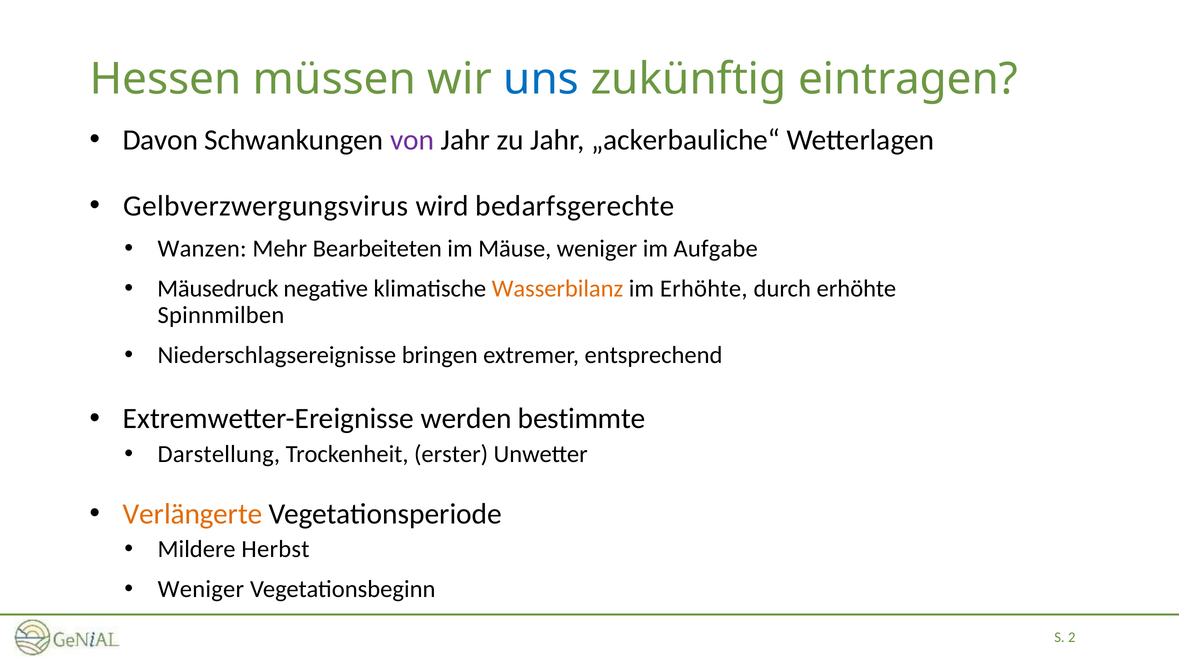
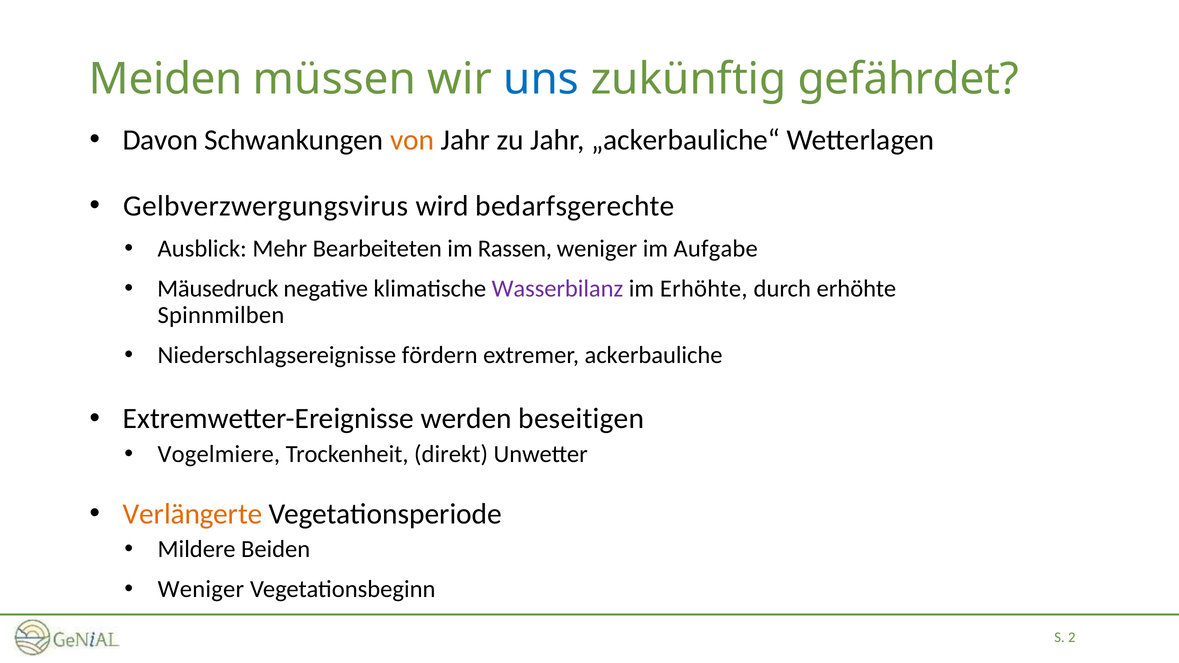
Hessen: Hessen -> Meiden (166, 79)
eintragen: eintragen -> gefährdet (908, 79)
von colour: purple -> orange (412, 140)
Wanzen: Wanzen -> Ausblick (202, 249)
Mäuse: Mäuse -> Rassen (515, 249)
Wasserbilanz colour: orange -> purple (557, 289)
bringen: bringen -> fördern (440, 355)
entsprechend: entsprechend -> ackerbauliche (654, 355)
bestimmte: bestimmte -> beseitigen (581, 419)
Darstellung: Darstellung -> Vogelmiere (219, 454)
erster: erster -> direkt (451, 454)
Herbst: Herbst -> Beiden (276, 549)
